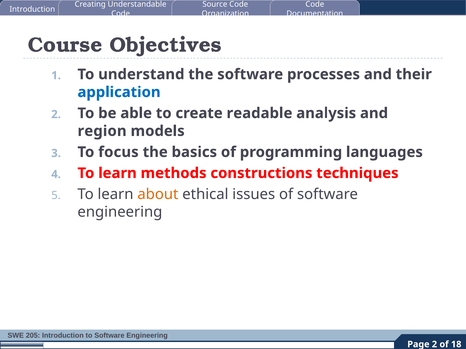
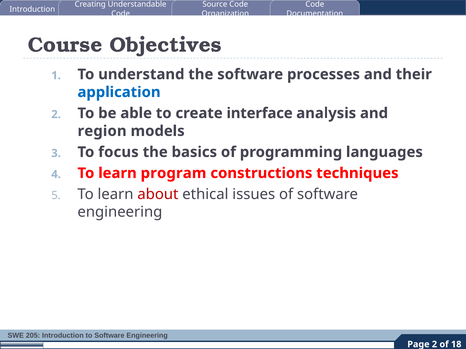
readable: readable -> interface (260, 113)
methods: methods -> program (174, 173)
about colour: orange -> red (158, 194)
